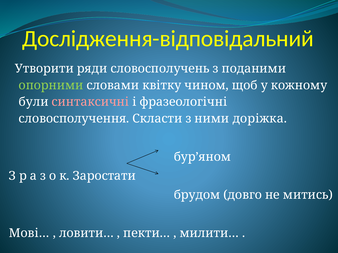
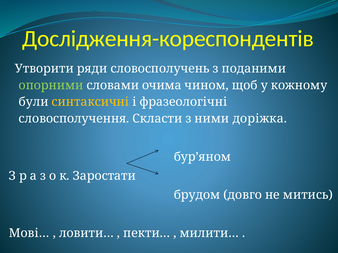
Дослідження-відповідальний: Дослідження-відповідальний -> Дослідження-кореспондентів (168, 39)
квітку: квітку -> очима (162, 85)
синтаксичні colour: pink -> yellow (90, 102)
